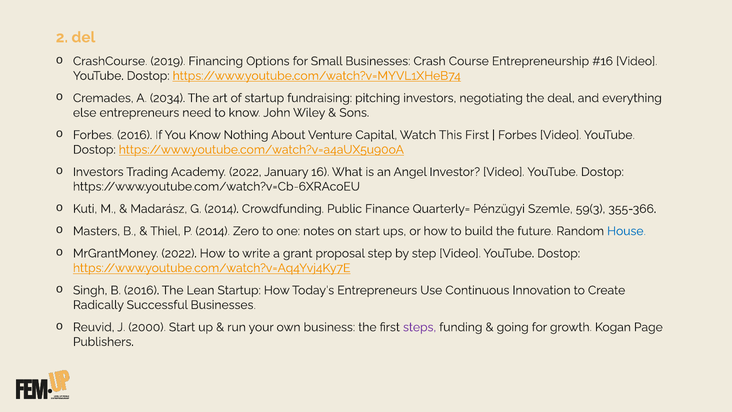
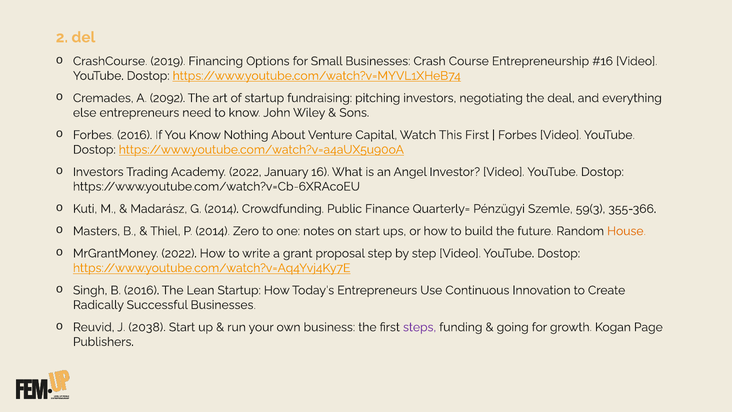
2034: 2034 -> 2092 (168, 98)
House colour: blue -> orange (626, 231)
2000: 2000 -> 2038 (147, 327)
